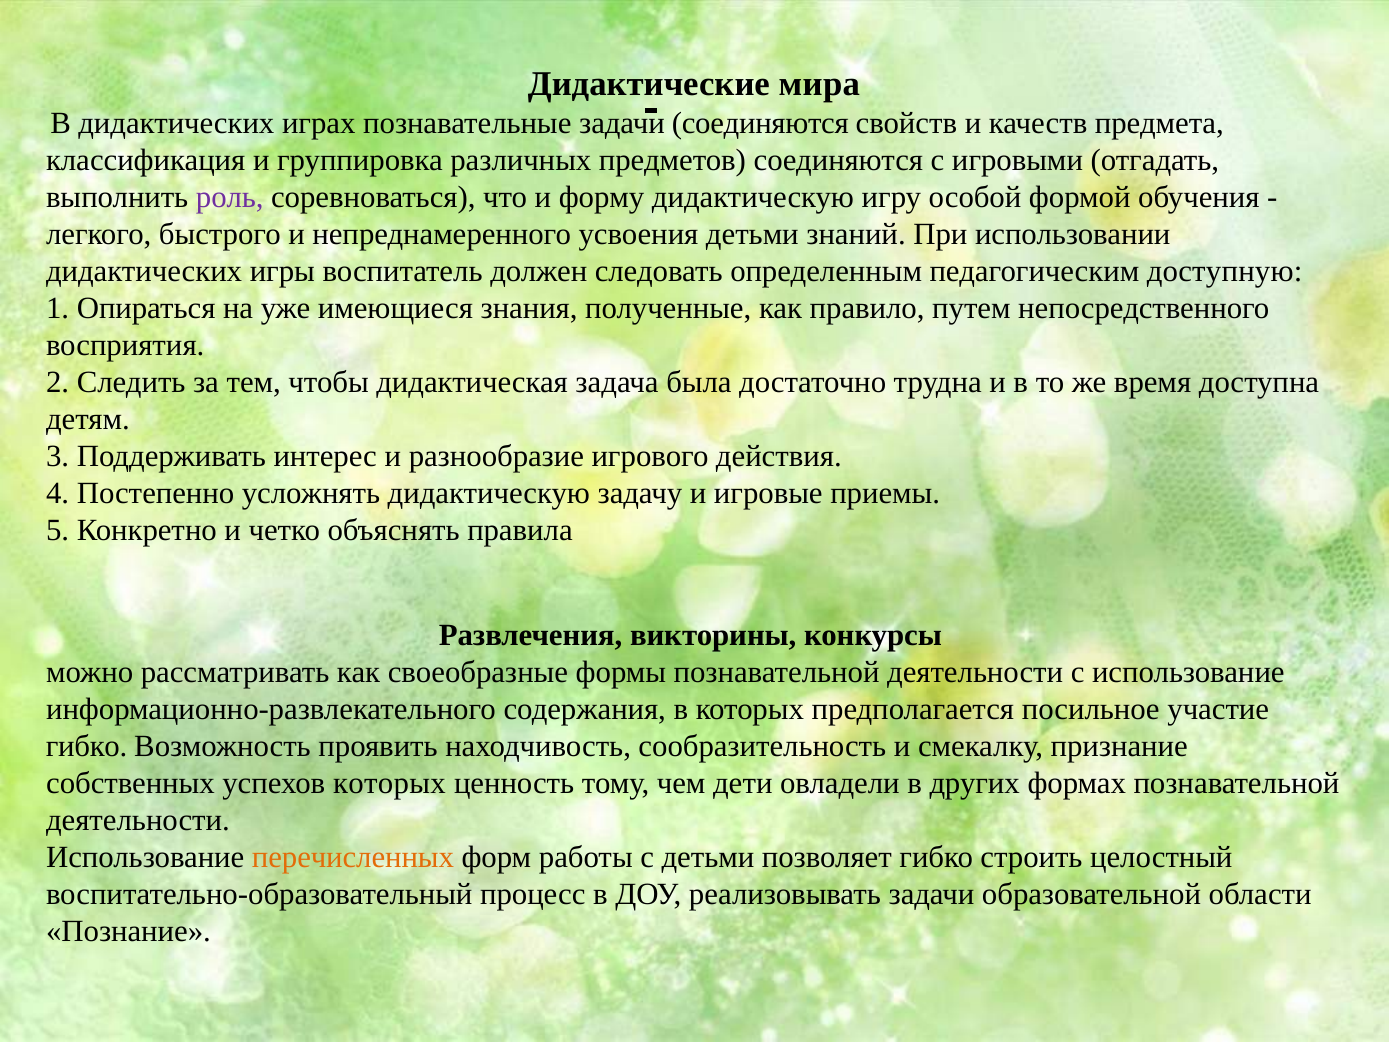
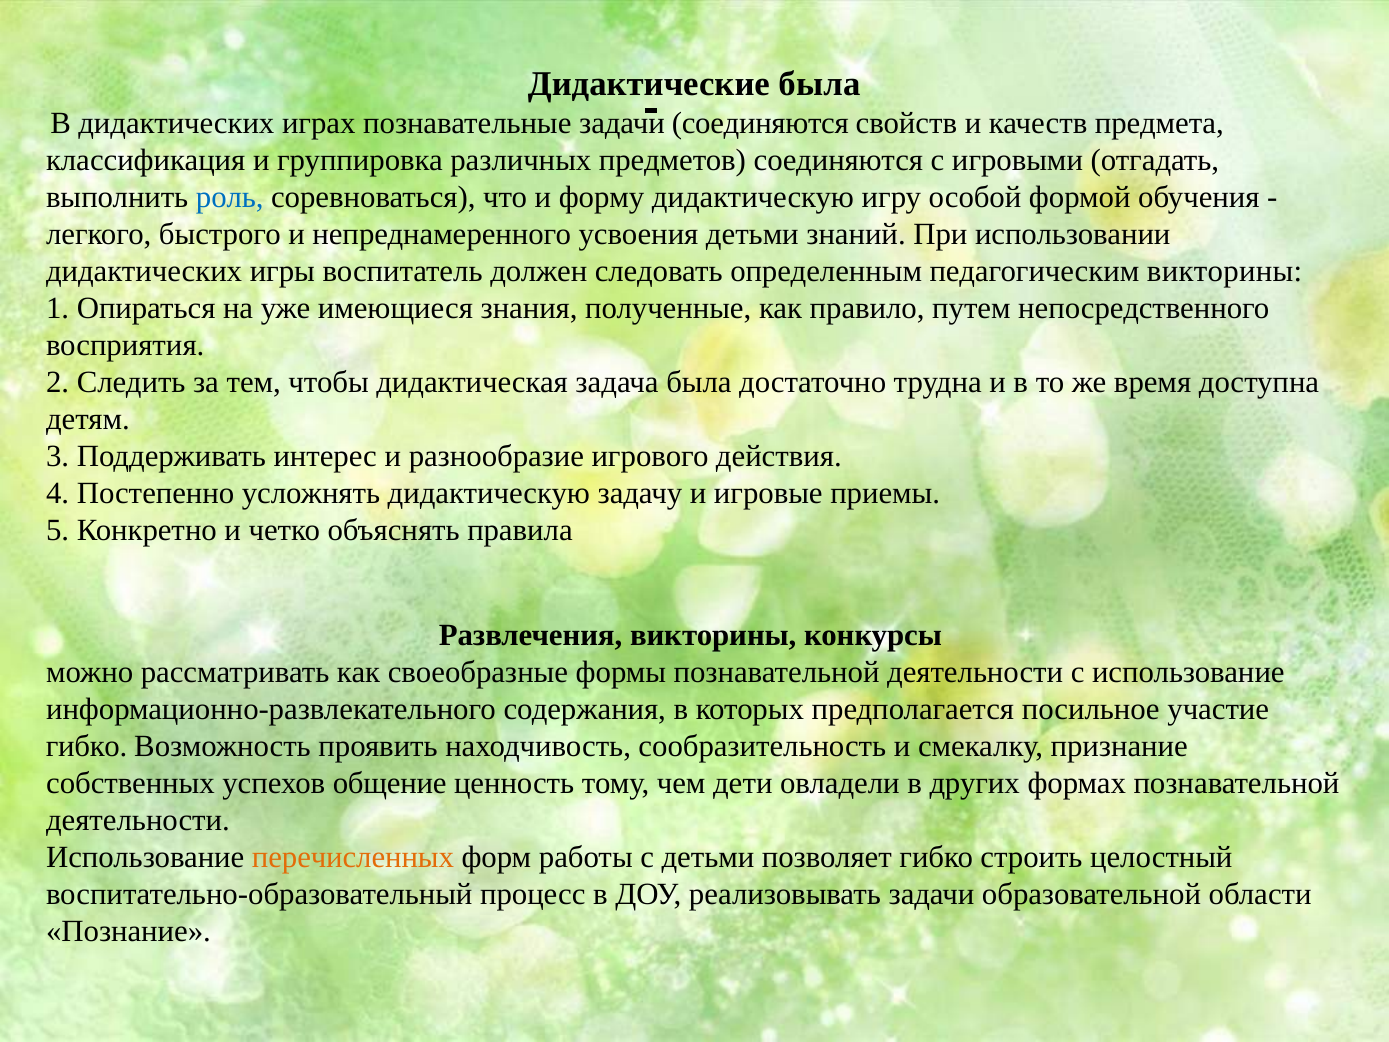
Дидактические мира: мира -> была (819, 84)
роль colour: purple -> blue (230, 197)
педагогическим доступную: доступную -> викторины (1225, 271)
успехов которых: которых -> общение (390, 783)
